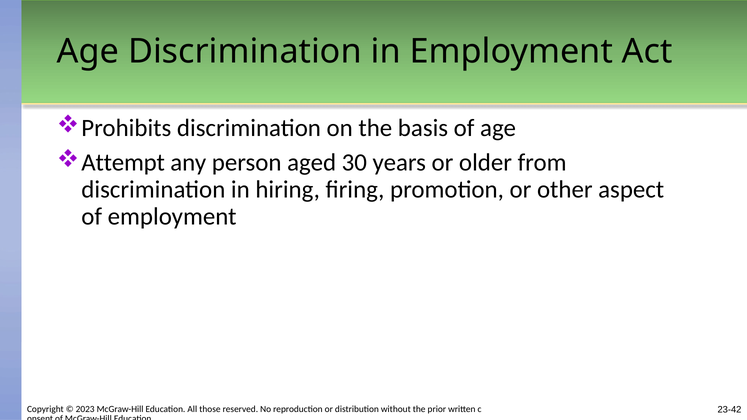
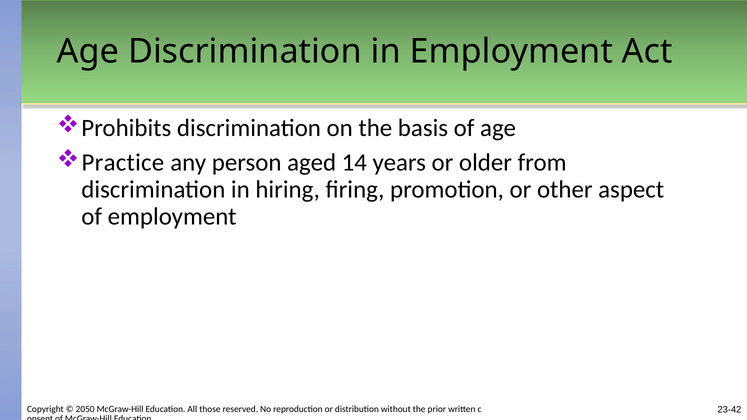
Attempt: Attempt -> Practice (123, 163)
30: 30 -> 14 (354, 163)
2023: 2023 -> 2050 (85, 410)
